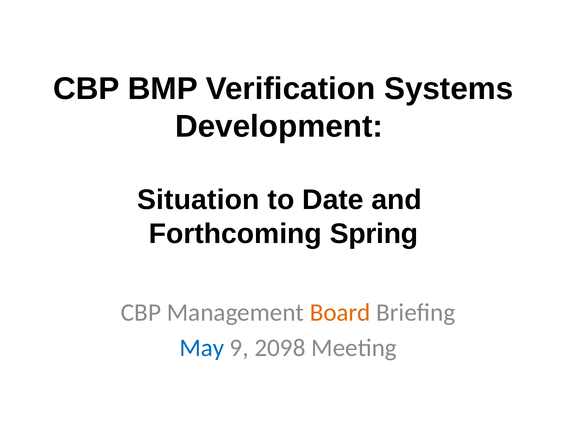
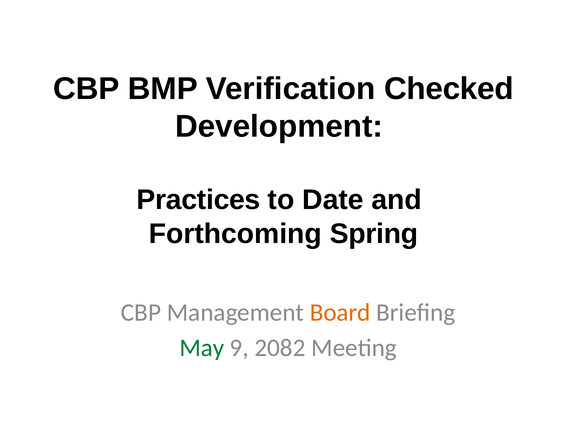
Systems: Systems -> Checked (449, 89)
Situation: Situation -> Practices (199, 200)
May colour: blue -> green (202, 348)
2098: 2098 -> 2082 (280, 348)
